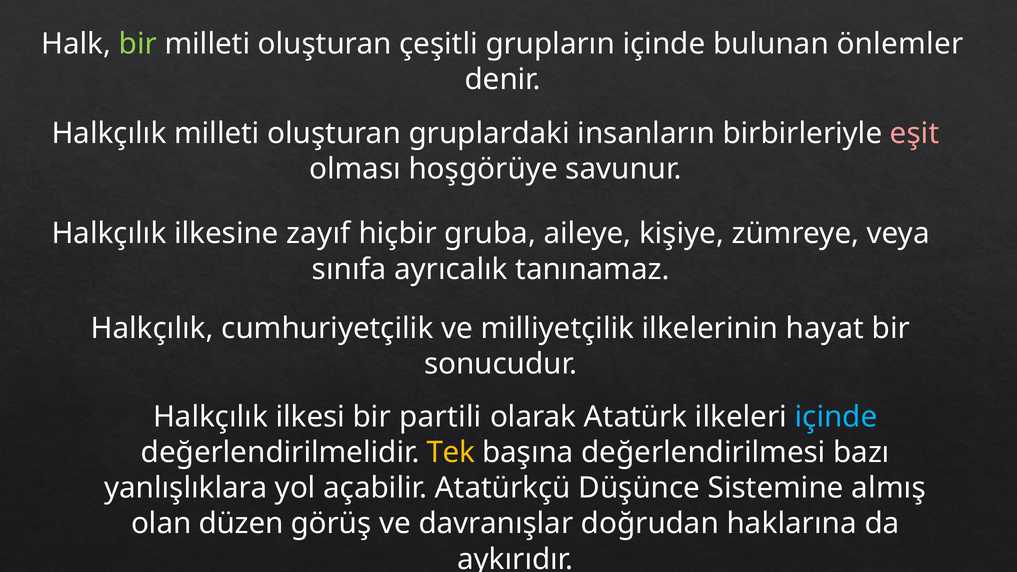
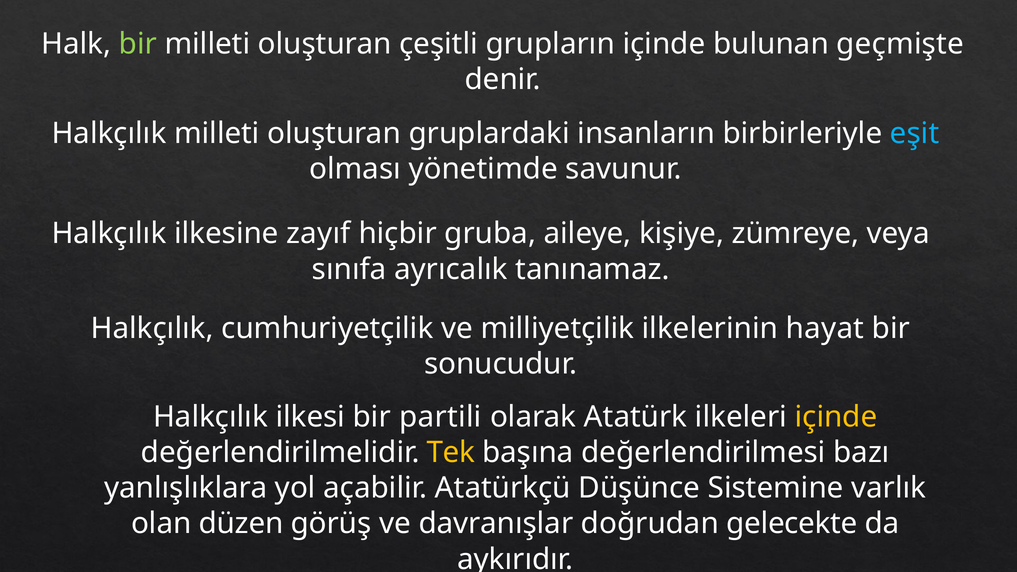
önlemler: önlemler -> geçmişte (900, 44)
eşit colour: pink -> light blue (915, 133)
hoşgörüye: hoşgörüye -> yönetimde (483, 169)
içinde colour: light blue -> yellow (836, 417)
almış: almış -> varlık (889, 488)
haklarına: haklarına -> gelecekte (792, 524)
